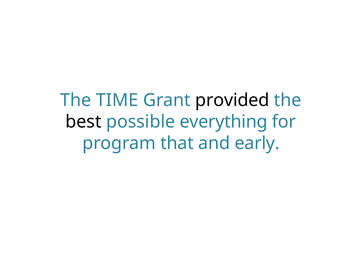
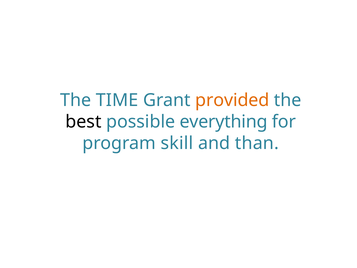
provided colour: black -> orange (232, 100)
that: that -> skill (177, 143)
early: early -> than (257, 143)
